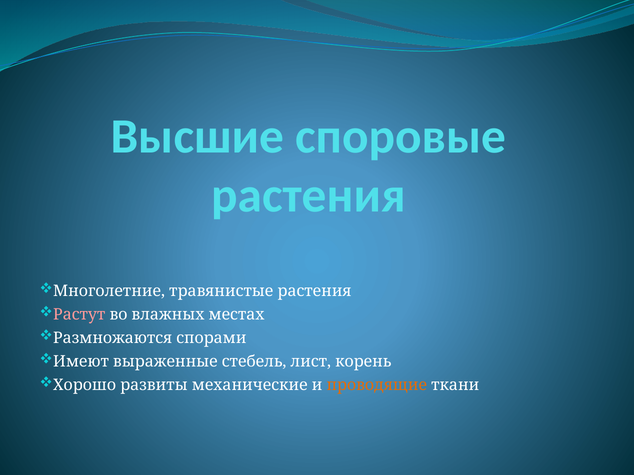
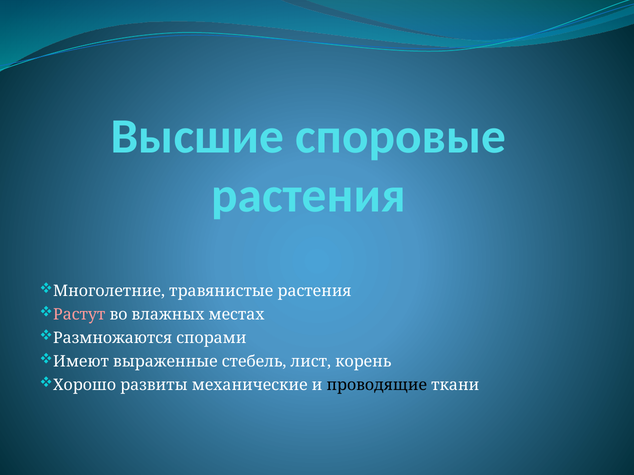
проводящие colour: orange -> black (377, 385)
